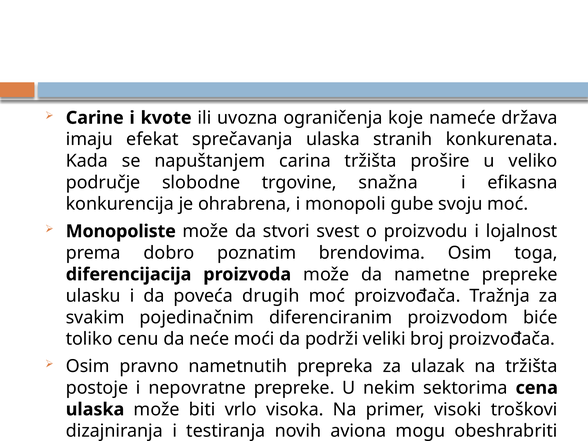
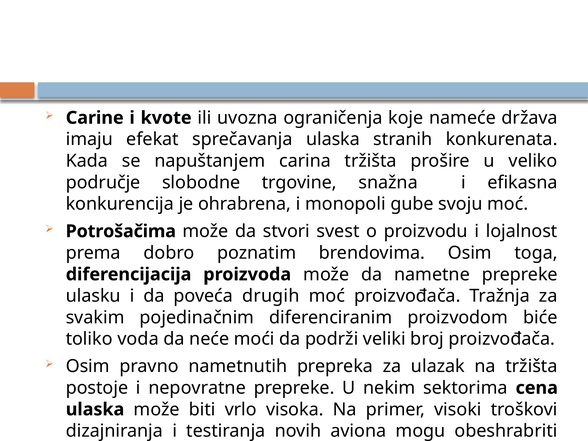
Monopoliste: Monopoliste -> Potrošačima (121, 231)
cenu: cenu -> voda (138, 339)
